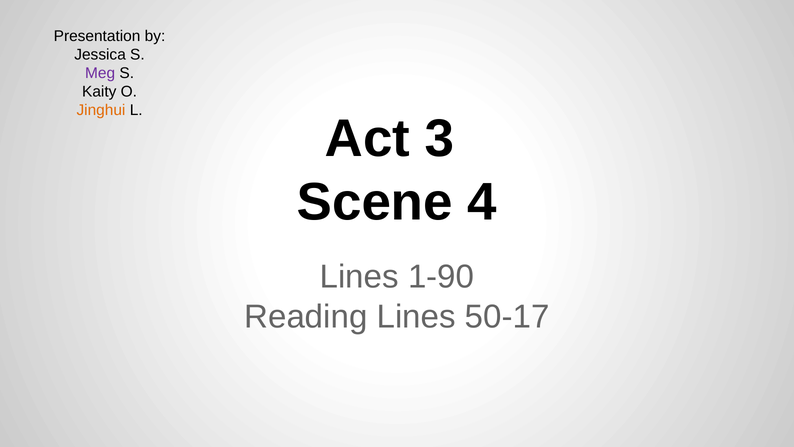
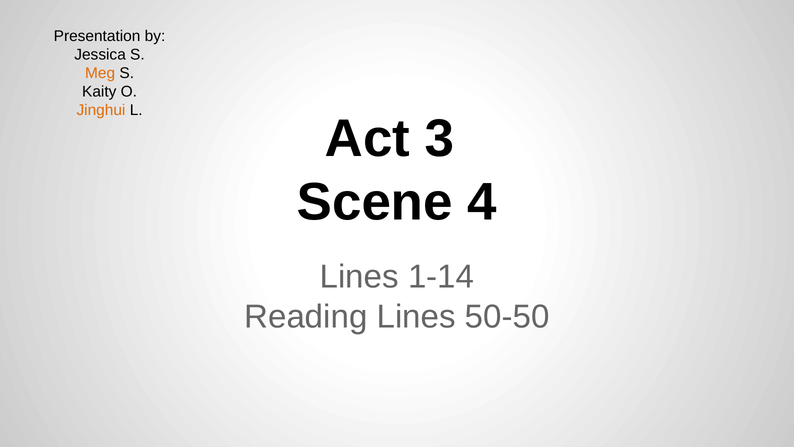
Meg colour: purple -> orange (100, 73)
1-90: 1-90 -> 1-14 (441, 277)
50-17: 50-17 -> 50-50 (507, 316)
